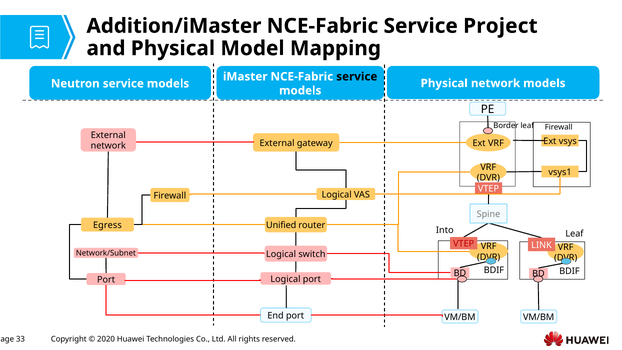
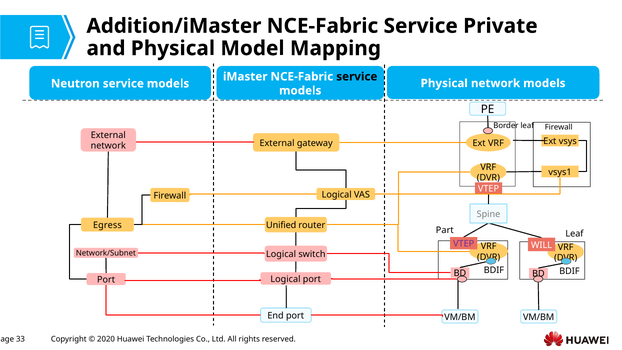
Project: Project -> Private (500, 26)
Into: Into -> Part (445, 230)
VTEP colour: red -> purple (464, 244)
LINK: LINK -> WILL (542, 245)
